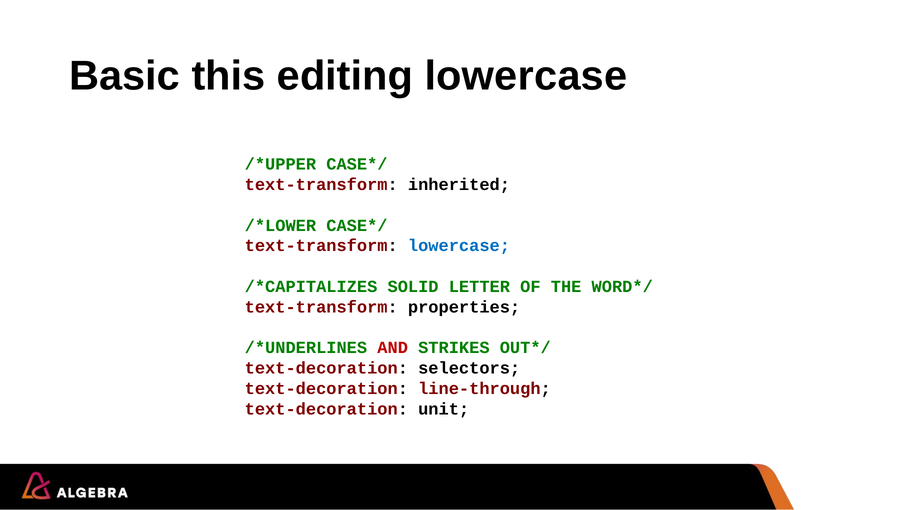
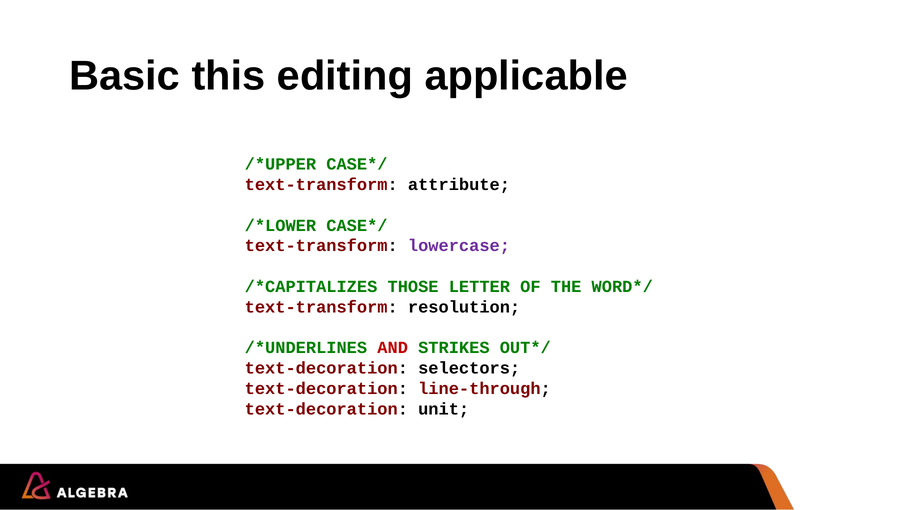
editing lowercase: lowercase -> applicable (526, 76)
inherited: inherited -> attribute (459, 185)
lowercase colour: blue -> purple (459, 246)
SOLID: SOLID -> THOSE (413, 287)
properties: properties -> resolution (464, 307)
